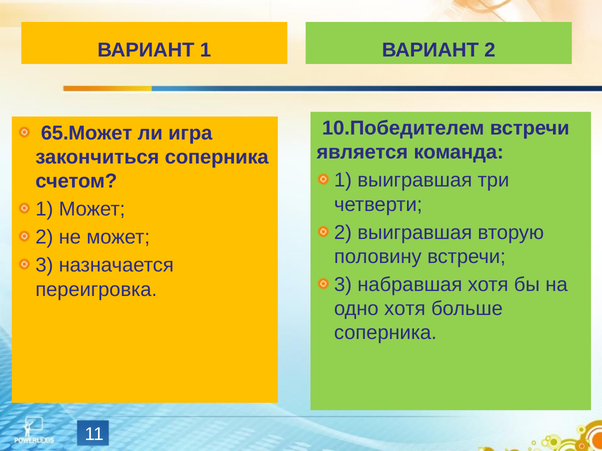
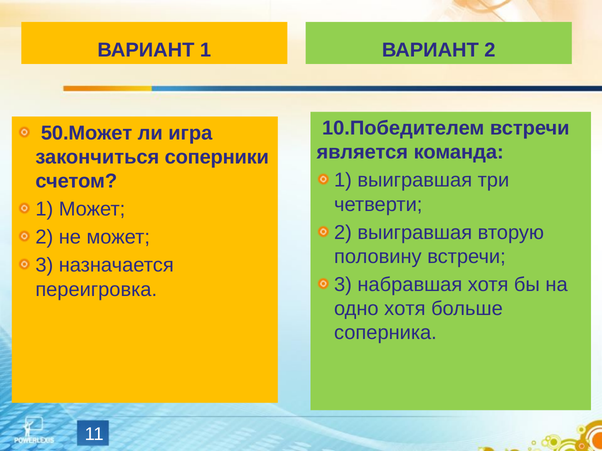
65.Может: 65.Может -> 50.Может (87, 133)
закончиться соперника: соперника -> соперники (217, 157)
